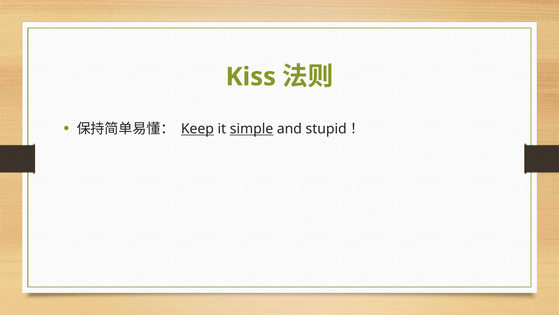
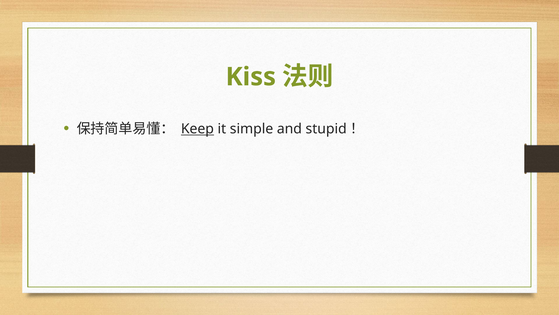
simple underline: present -> none (252, 129)
